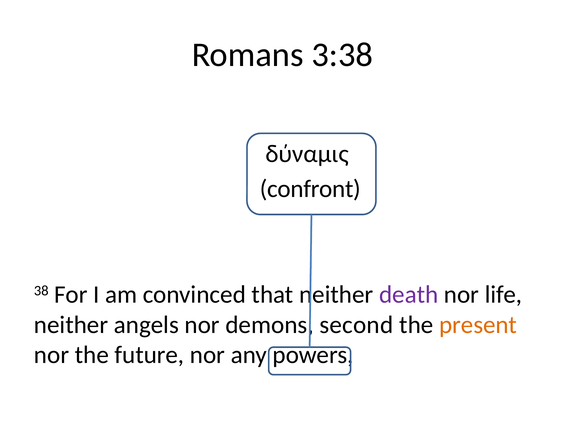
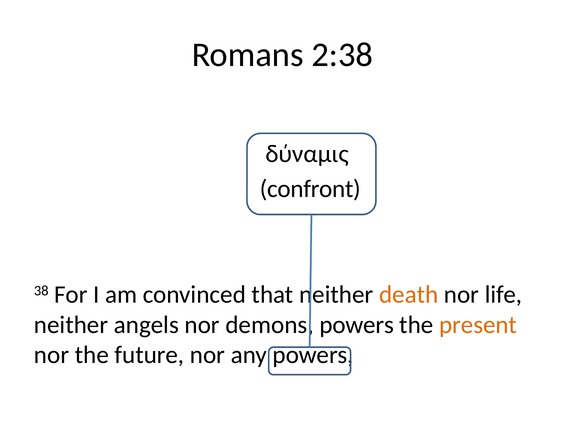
3:38: 3:38 -> 2:38 (342, 55)
death colour: purple -> orange (409, 294)
demons second: second -> powers (357, 325)
